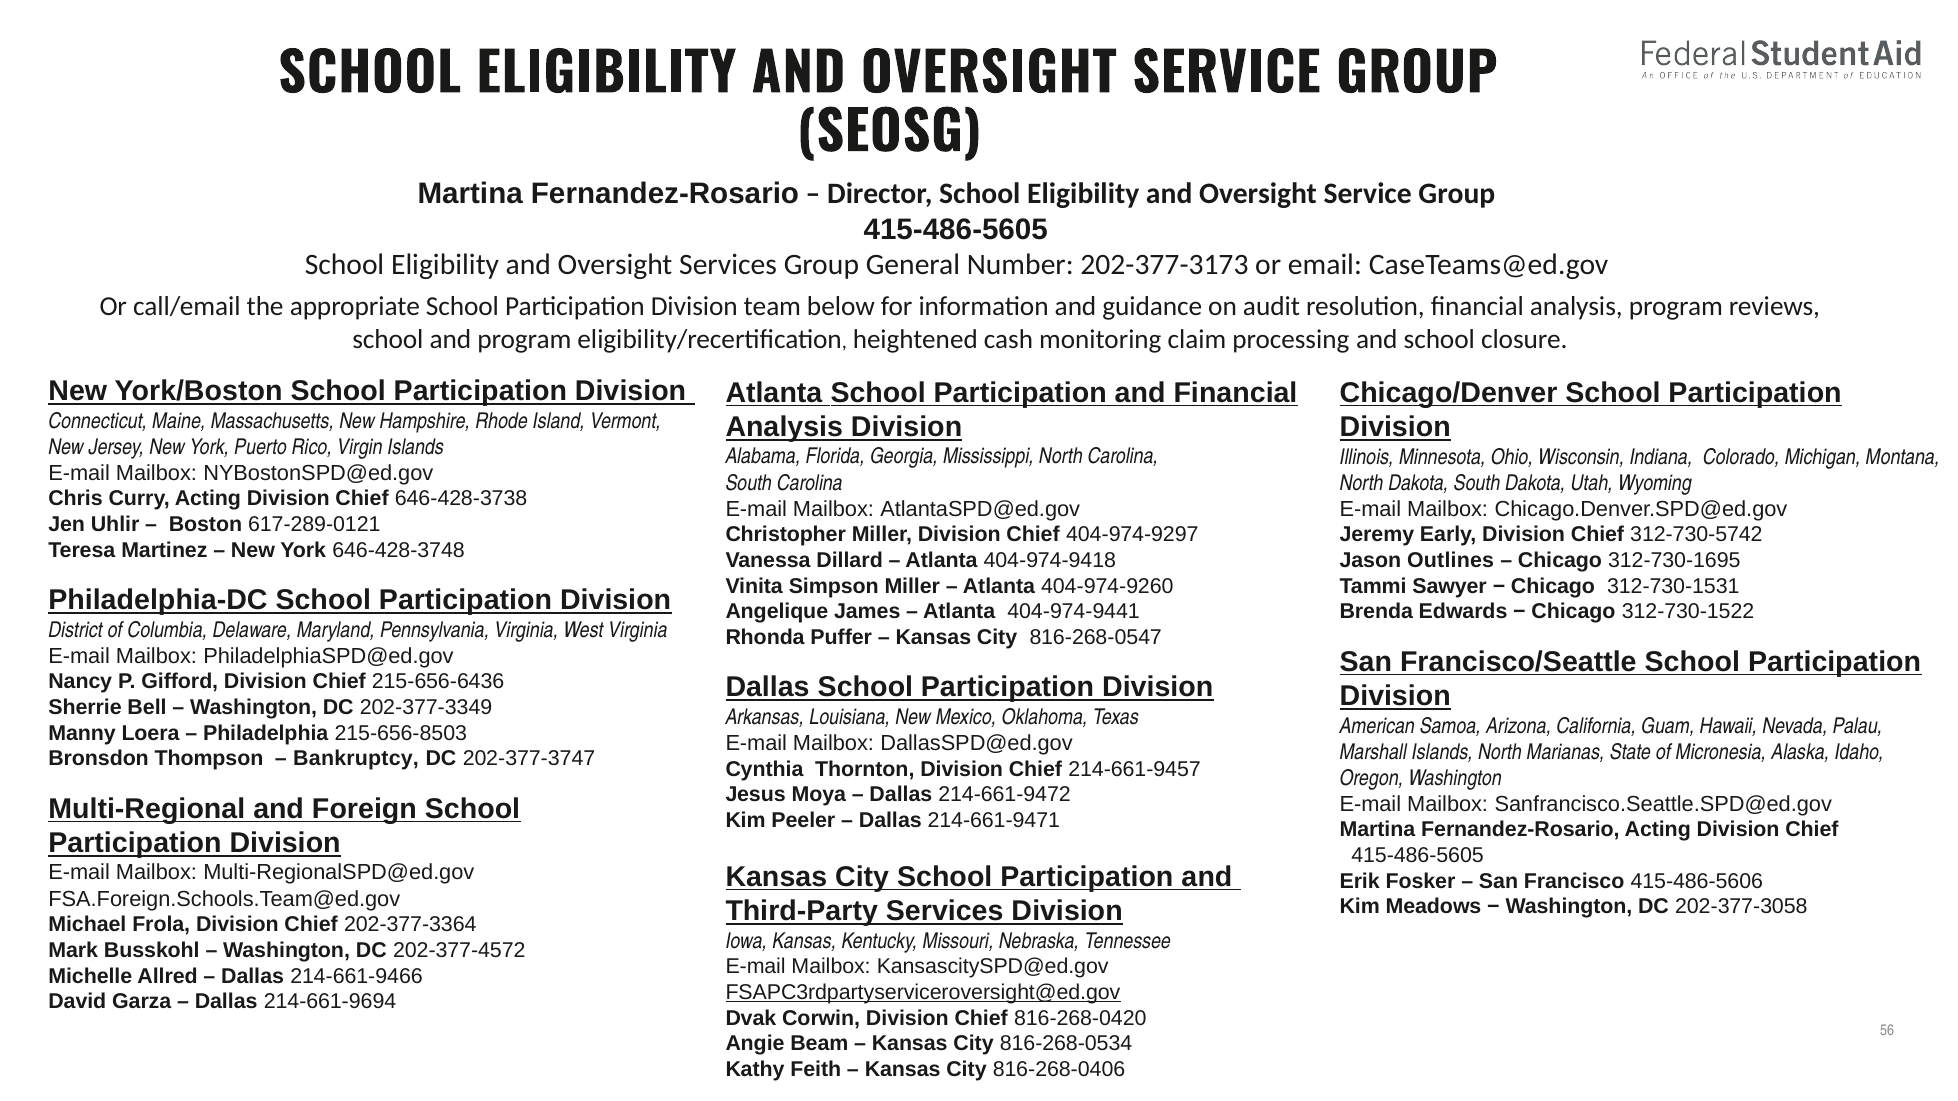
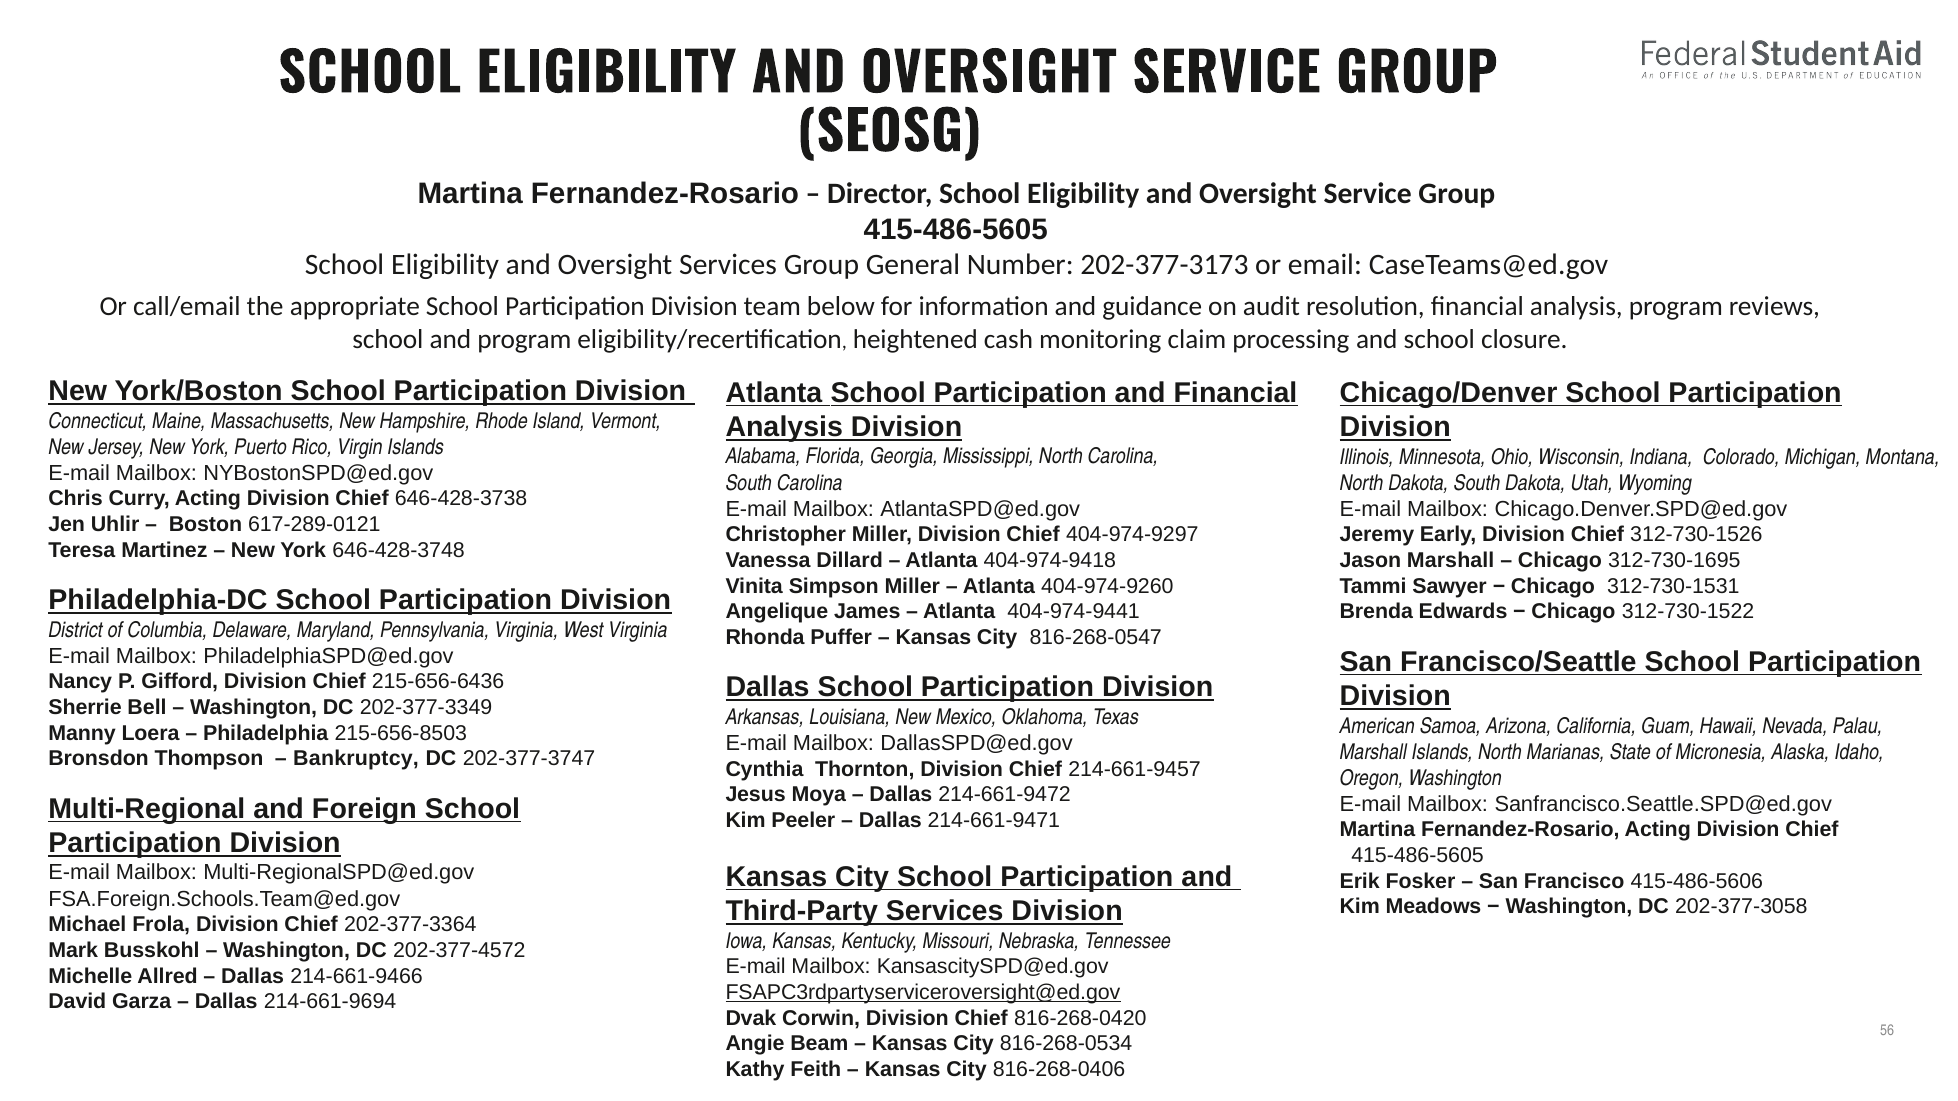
312-730-5742: 312-730-5742 -> 312-730-1526 (1696, 535)
Jason Outlines: Outlines -> Marshall (1451, 561)
